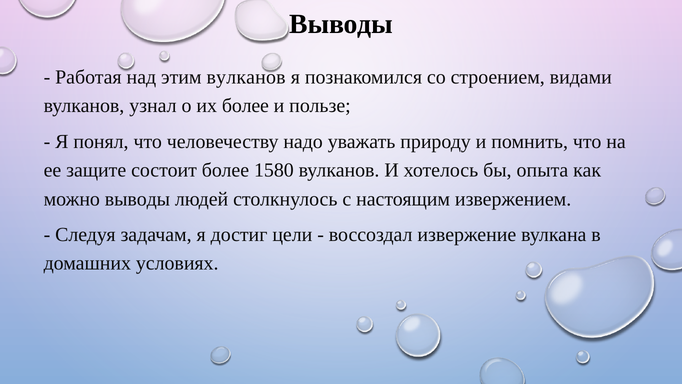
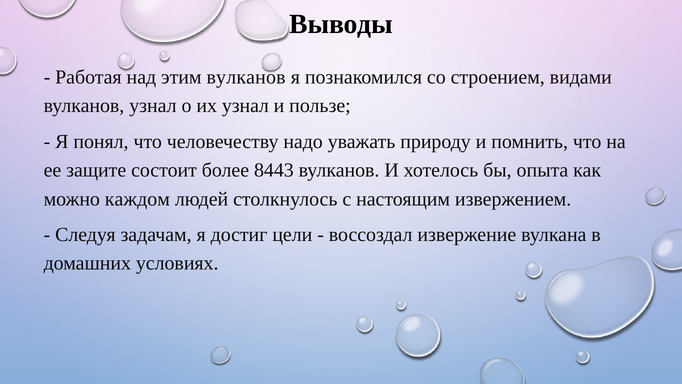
их более: более -> узнал (245, 106)
1580: 1580 -> 8443 (274, 170)
можно выводы: выводы -> каждом (137, 199)
